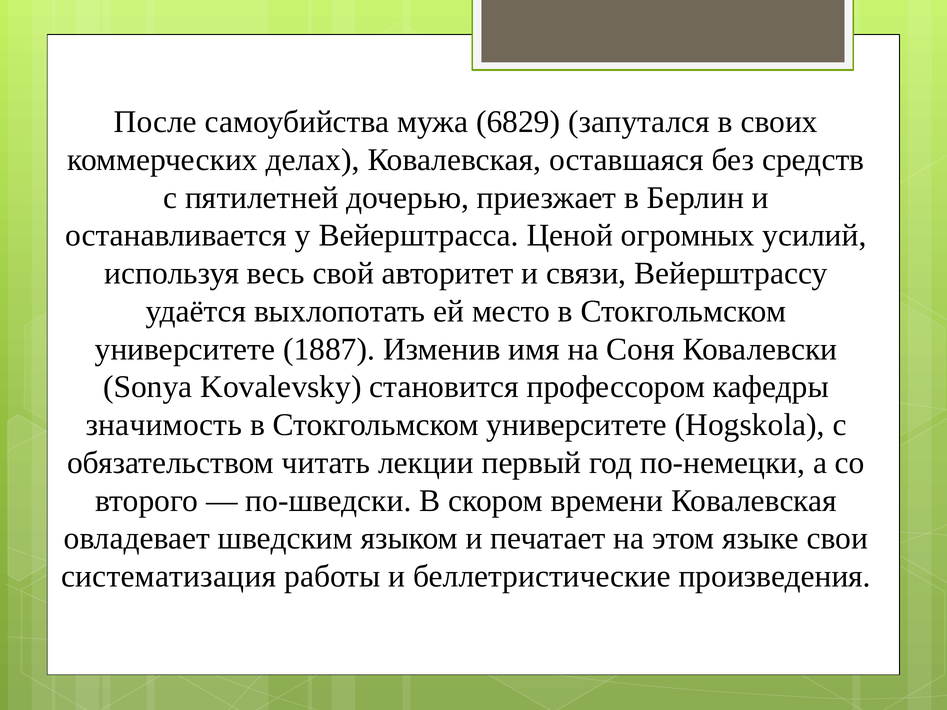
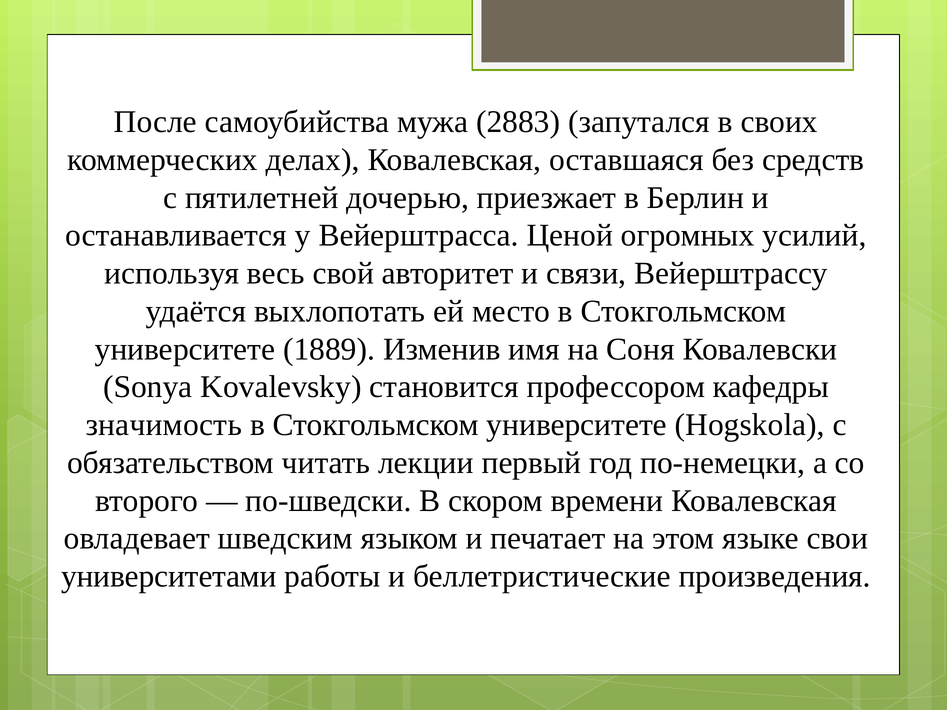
6829: 6829 -> 2883 (518, 122)
1887: 1887 -> 1889 (329, 349)
систематизация: систематизация -> университетами (169, 577)
